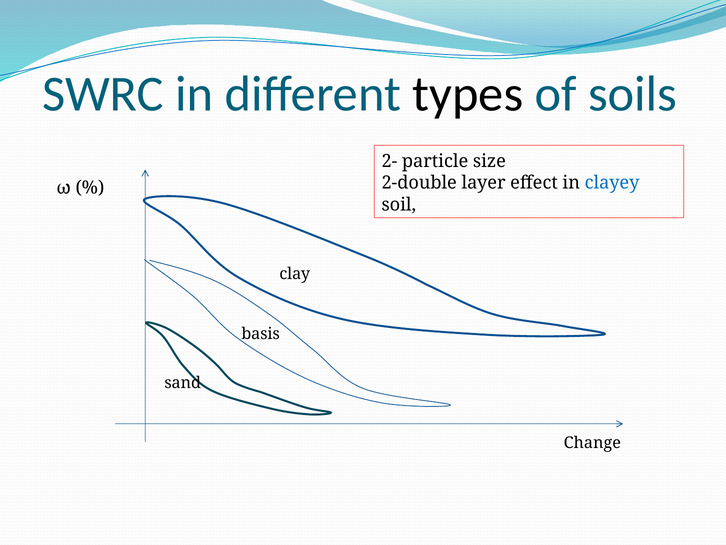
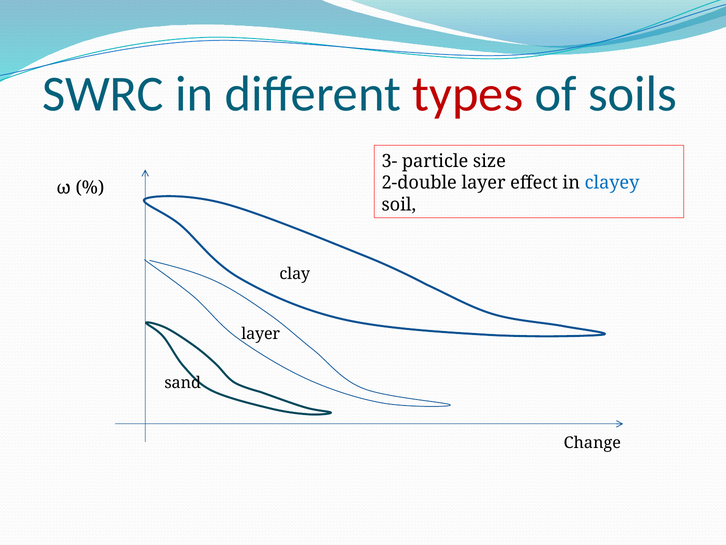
types colour: black -> red (468, 94)
2-: 2- -> 3- (389, 161)
basis: basis -> layer (261, 334)
